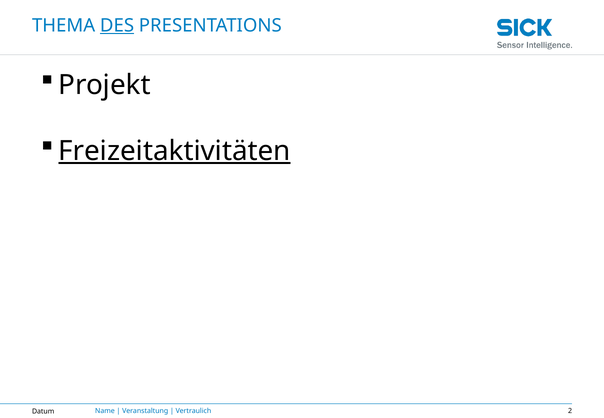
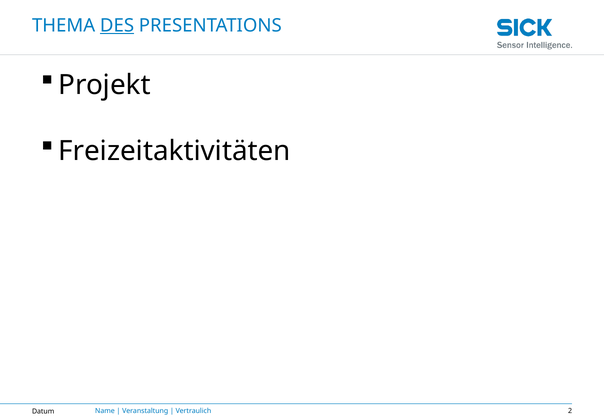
Freizeitaktivitäten underline: present -> none (174, 151)
